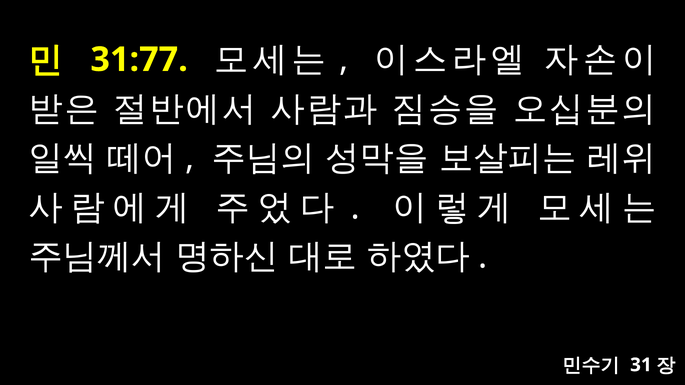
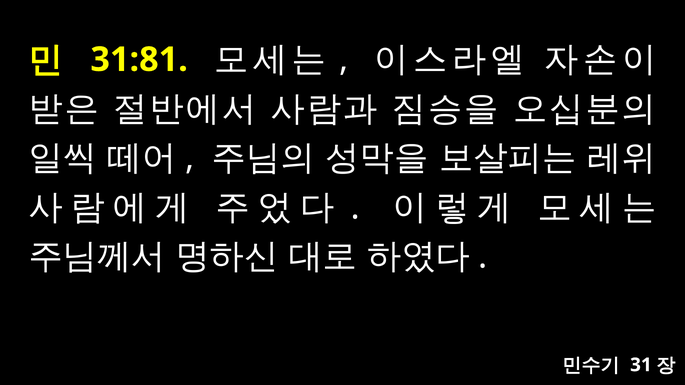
31:77: 31:77 -> 31:81 (139, 60)
